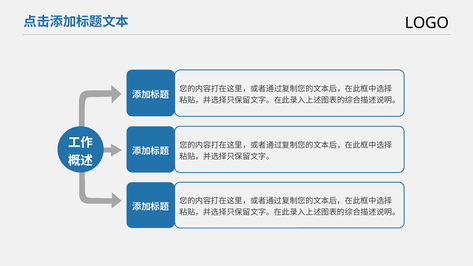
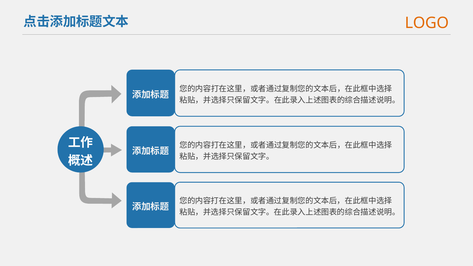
LOGO colour: black -> orange (427, 23)
